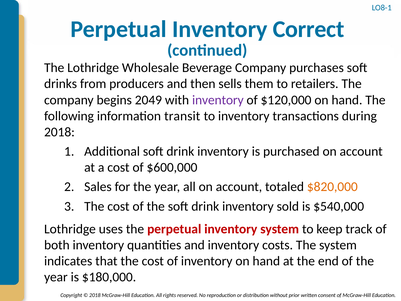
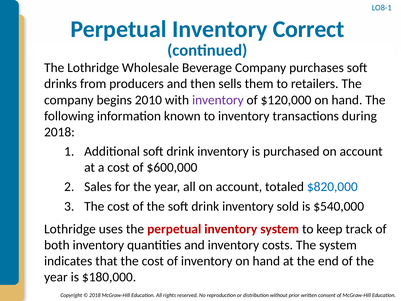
2049: 2049 -> 2010 (148, 100)
transit: transit -> known (182, 116)
$820,000 colour: orange -> blue (332, 187)
